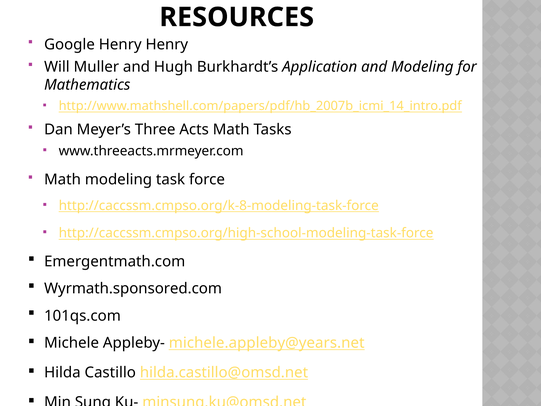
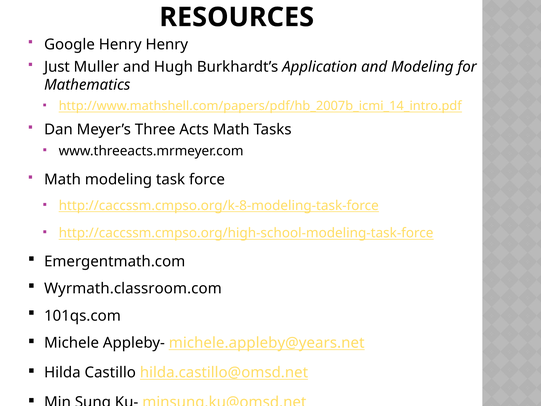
Will: Will -> Just (57, 67)
Wyrmath.sponsored.com: Wyrmath.sponsored.com -> Wyrmath.classroom.com (133, 288)
